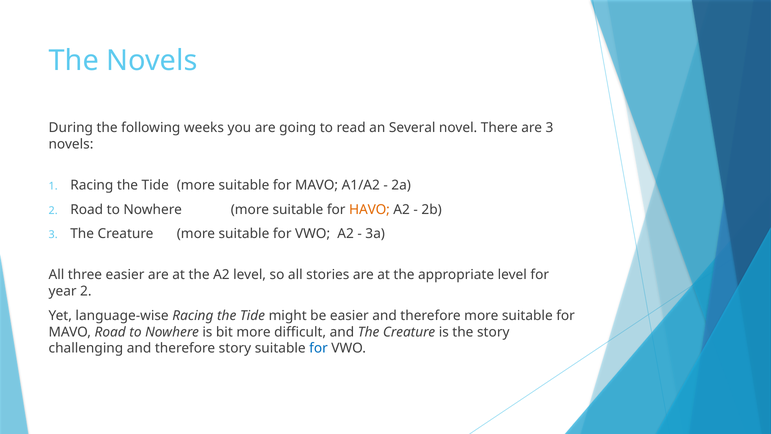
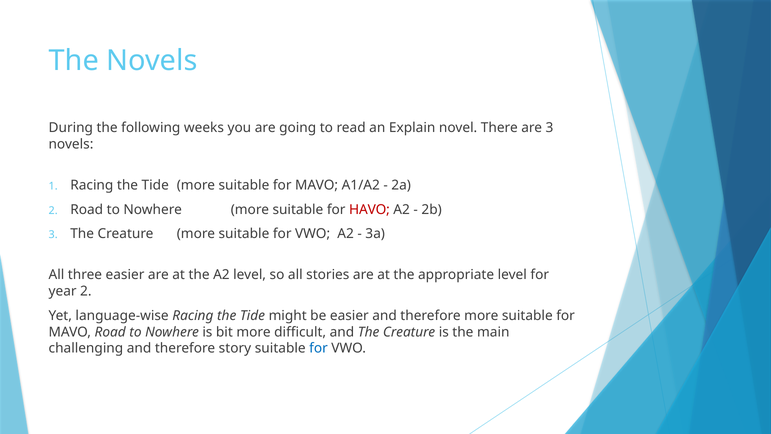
Several: Several -> Explain (412, 128)
HAVO colour: orange -> red (369, 209)
the story: story -> main (493, 332)
